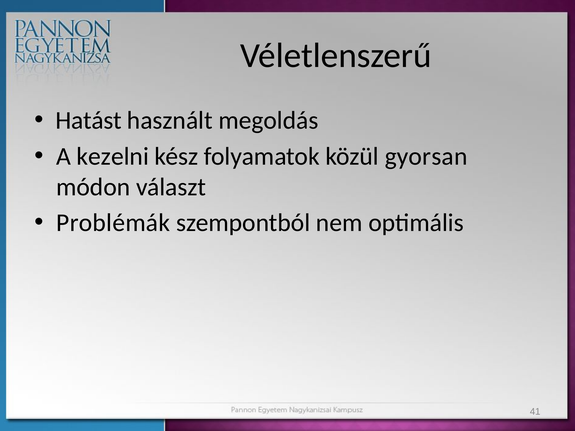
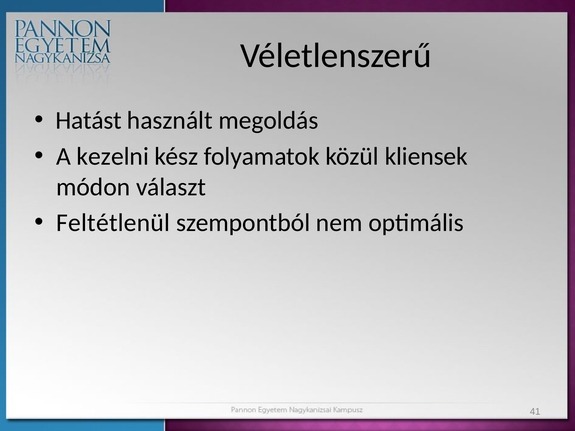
gyorsan: gyorsan -> kliensek (426, 156)
Problémák: Problémák -> Feltétlenül (113, 223)
